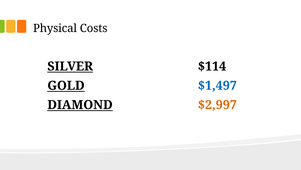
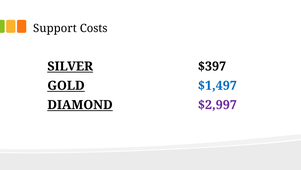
Physical: Physical -> Support (55, 28)
$114: $114 -> $397 (212, 66)
$2,997 colour: orange -> purple (217, 105)
